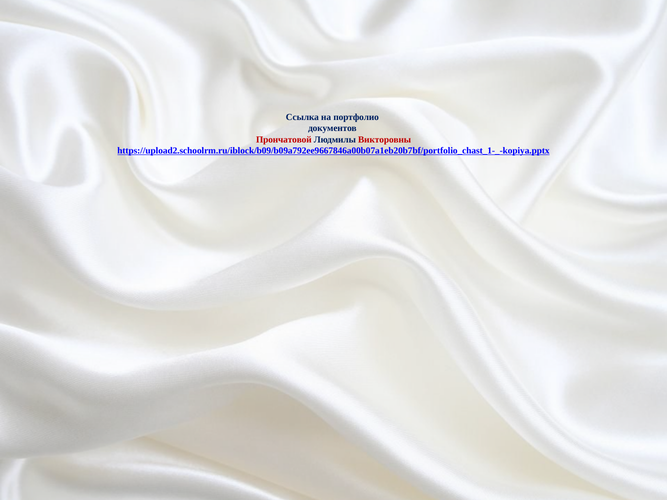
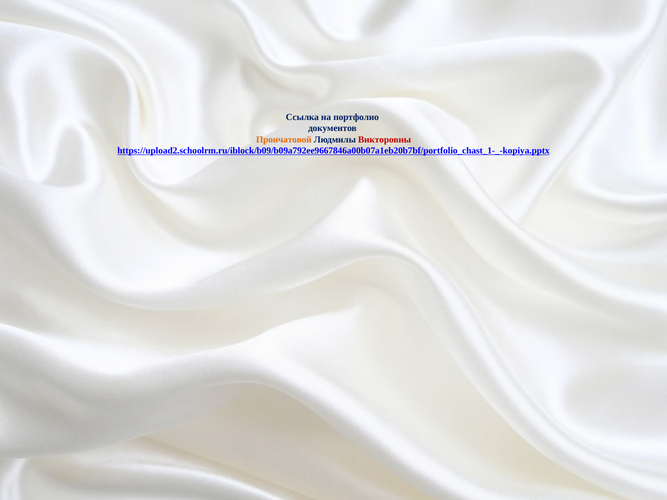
Прончатовой colour: red -> orange (284, 140)
